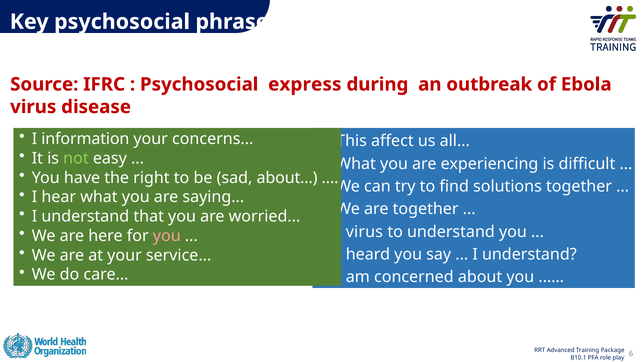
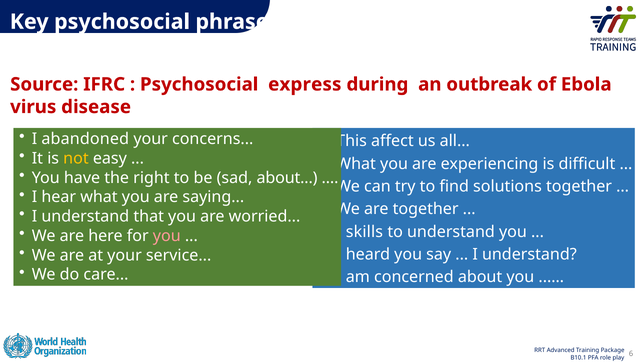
information: information -> abandoned (85, 139)
not colour: light green -> yellow (76, 158)
virus: virus -> skills (364, 232)
